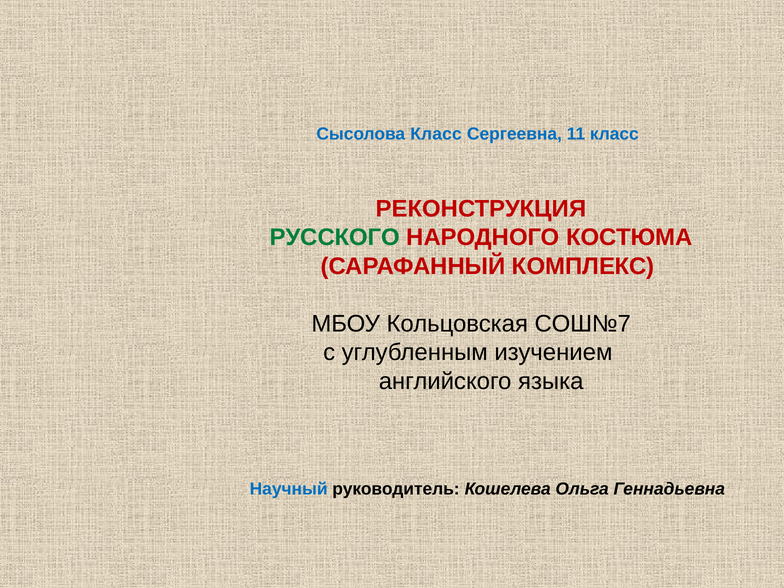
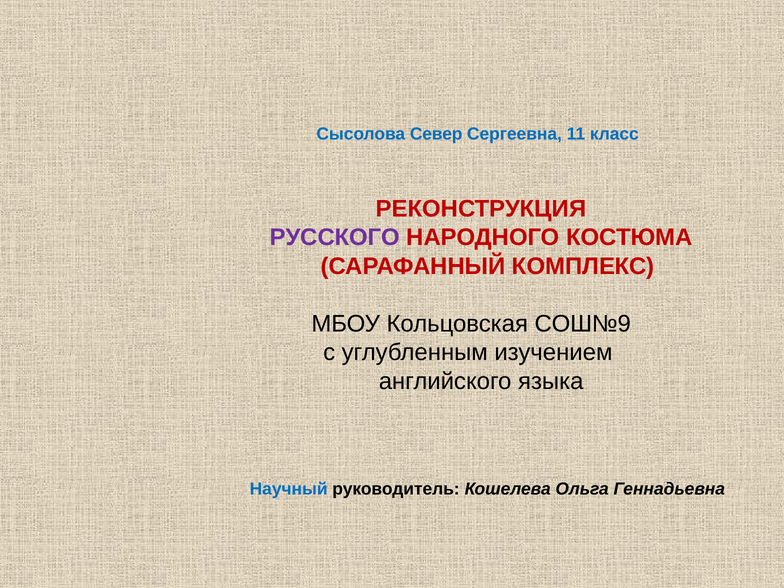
Сысолова Класс: Класс -> Север (436, 134)
РУССКОГО colour: green -> purple (335, 238)
СОШ№7: СОШ№7 -> СОШ№9 (583, 324)
